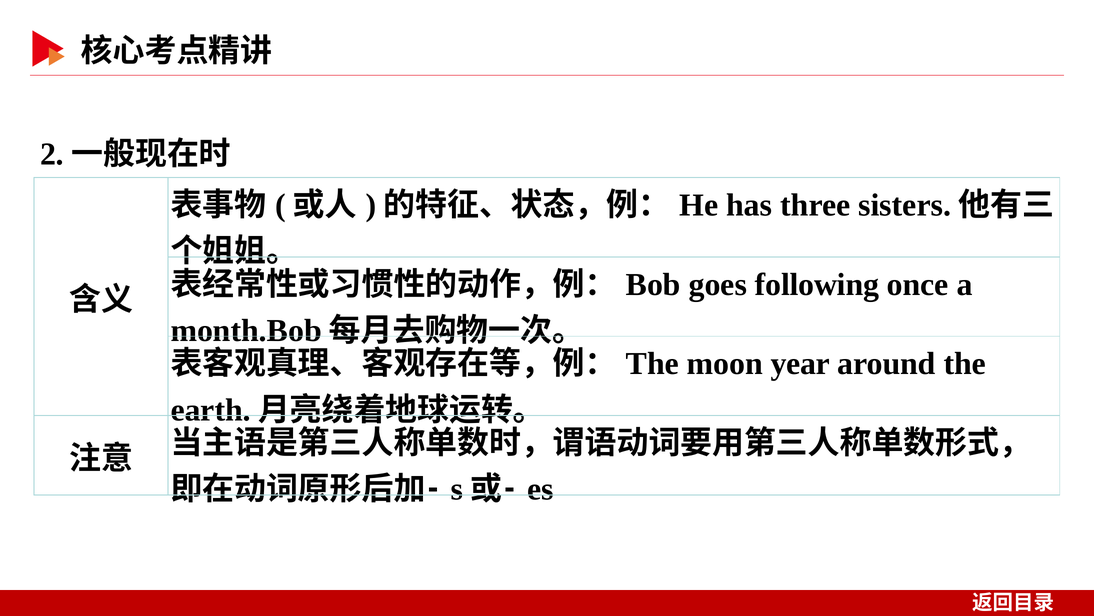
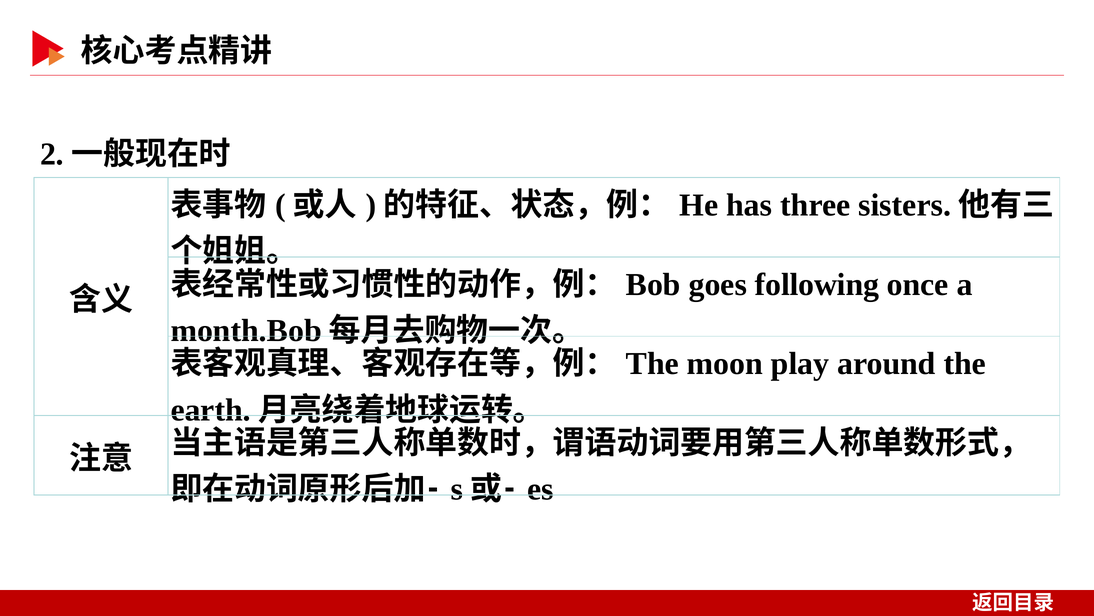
year: year -> play (800, 364)
